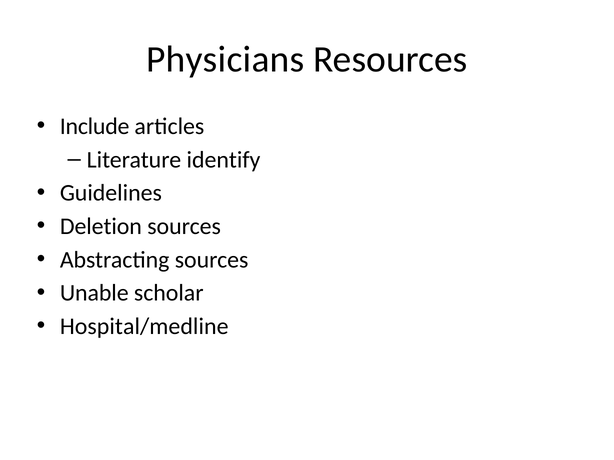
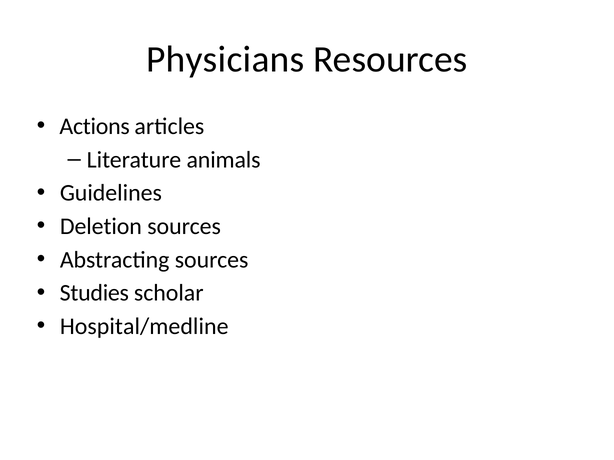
Include: Include -> Actions (95, 126)
identify: identify -> animals (224, 160)
Unable: Unable -> Studies (94, 293)
